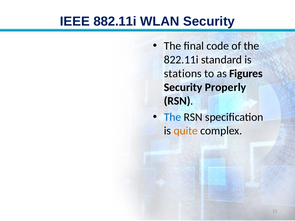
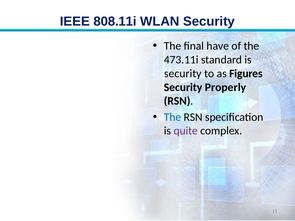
882.11i: 882.11i -> 808.11i (115, 21)
code: code -> have (218, 46)
822.11i: 822.11i -> 473.11i (181, 60)
stations: stations -> security (183, 74)
quite colour: orange -> purple (186, 131)
